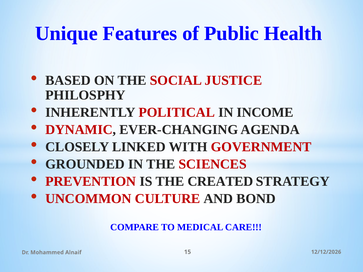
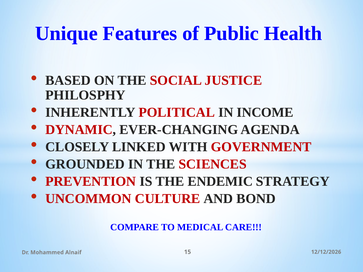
CREATED: CREATED -> ENDEMIC (220, 182)
